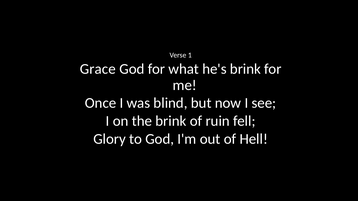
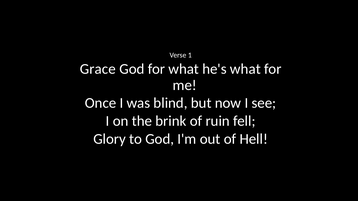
he's brink: brink -> what (245, 69)
